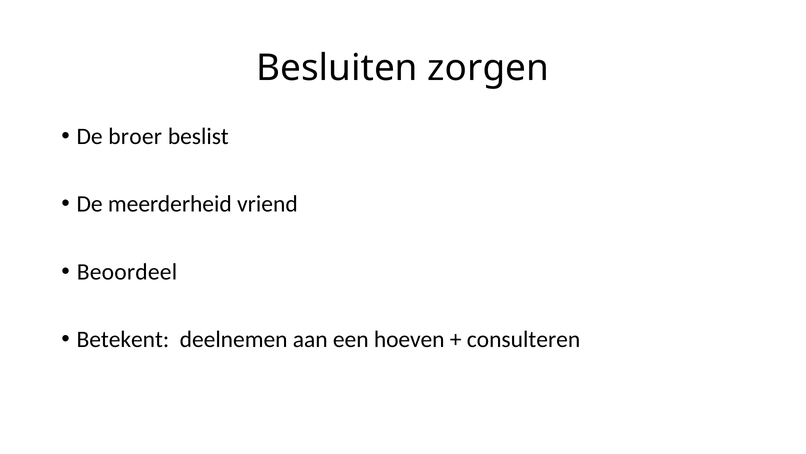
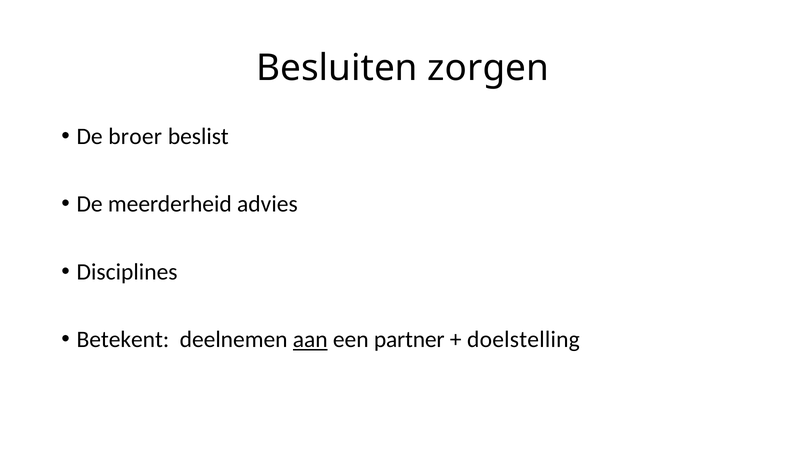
vriend: vriend -> advies (267, 204)
Beoordeel: Beoordeel -> Disciplines (127, 271)
aan underline: none -> present (310, 339)
hoeven: hoeven -> partner (409, 339)
consulteren: consulteren -> doelstelling (523, 339)
